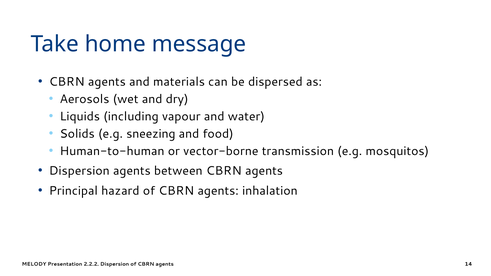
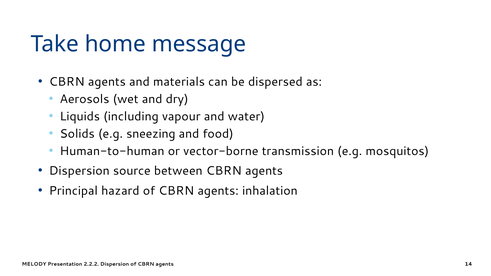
Dispersion agents: agents -> source (132, 171)
